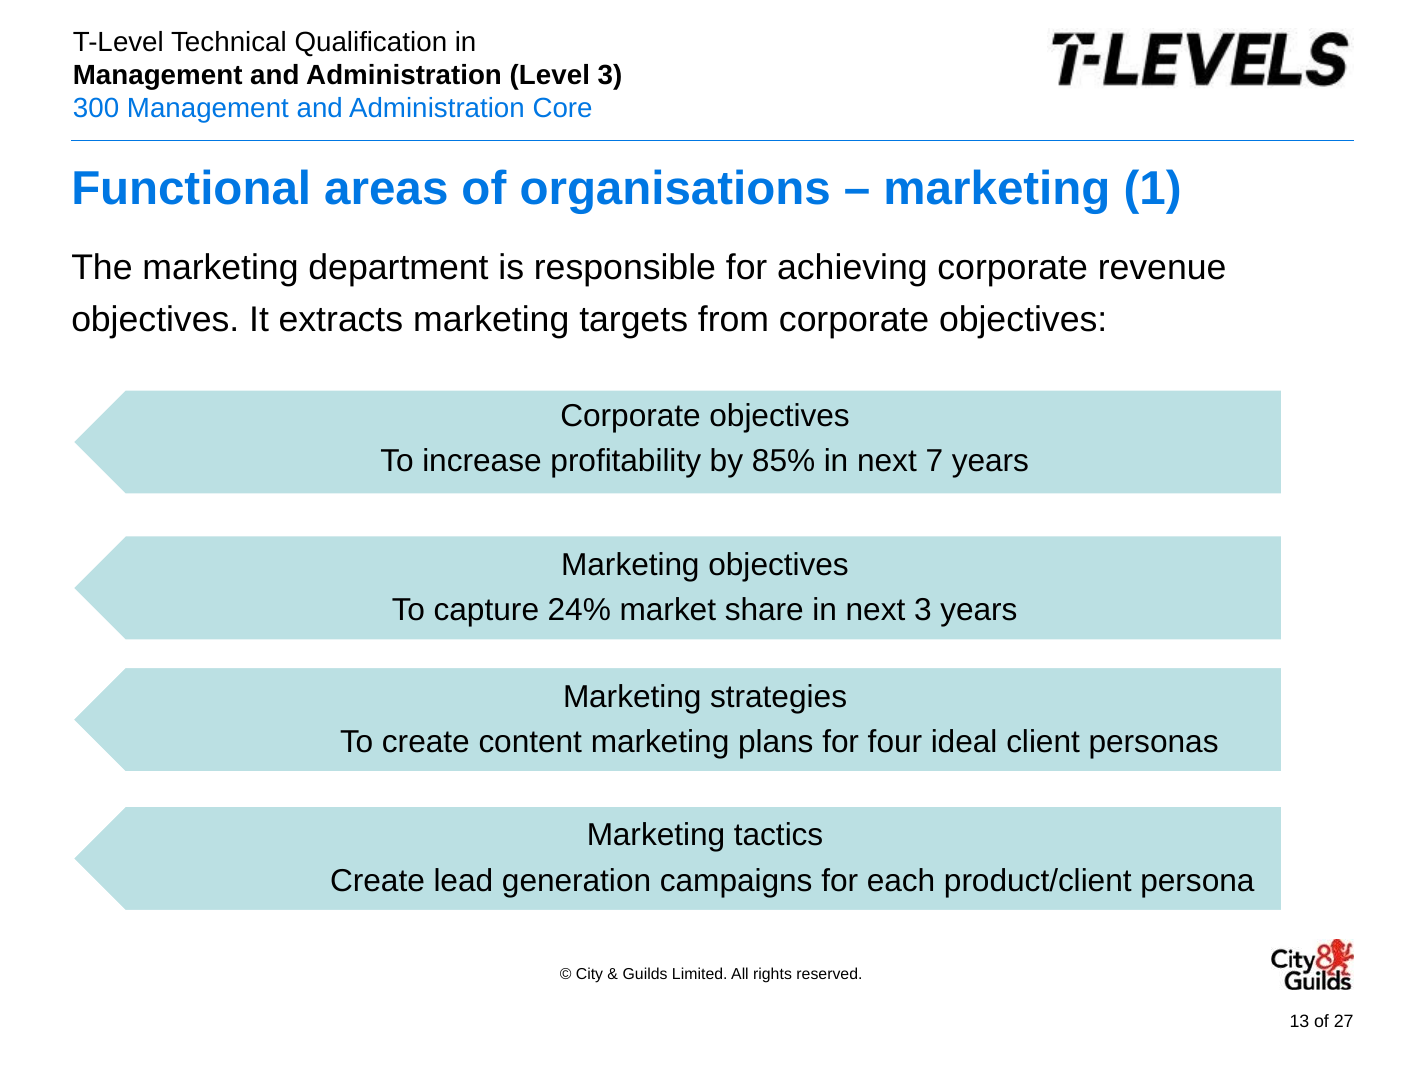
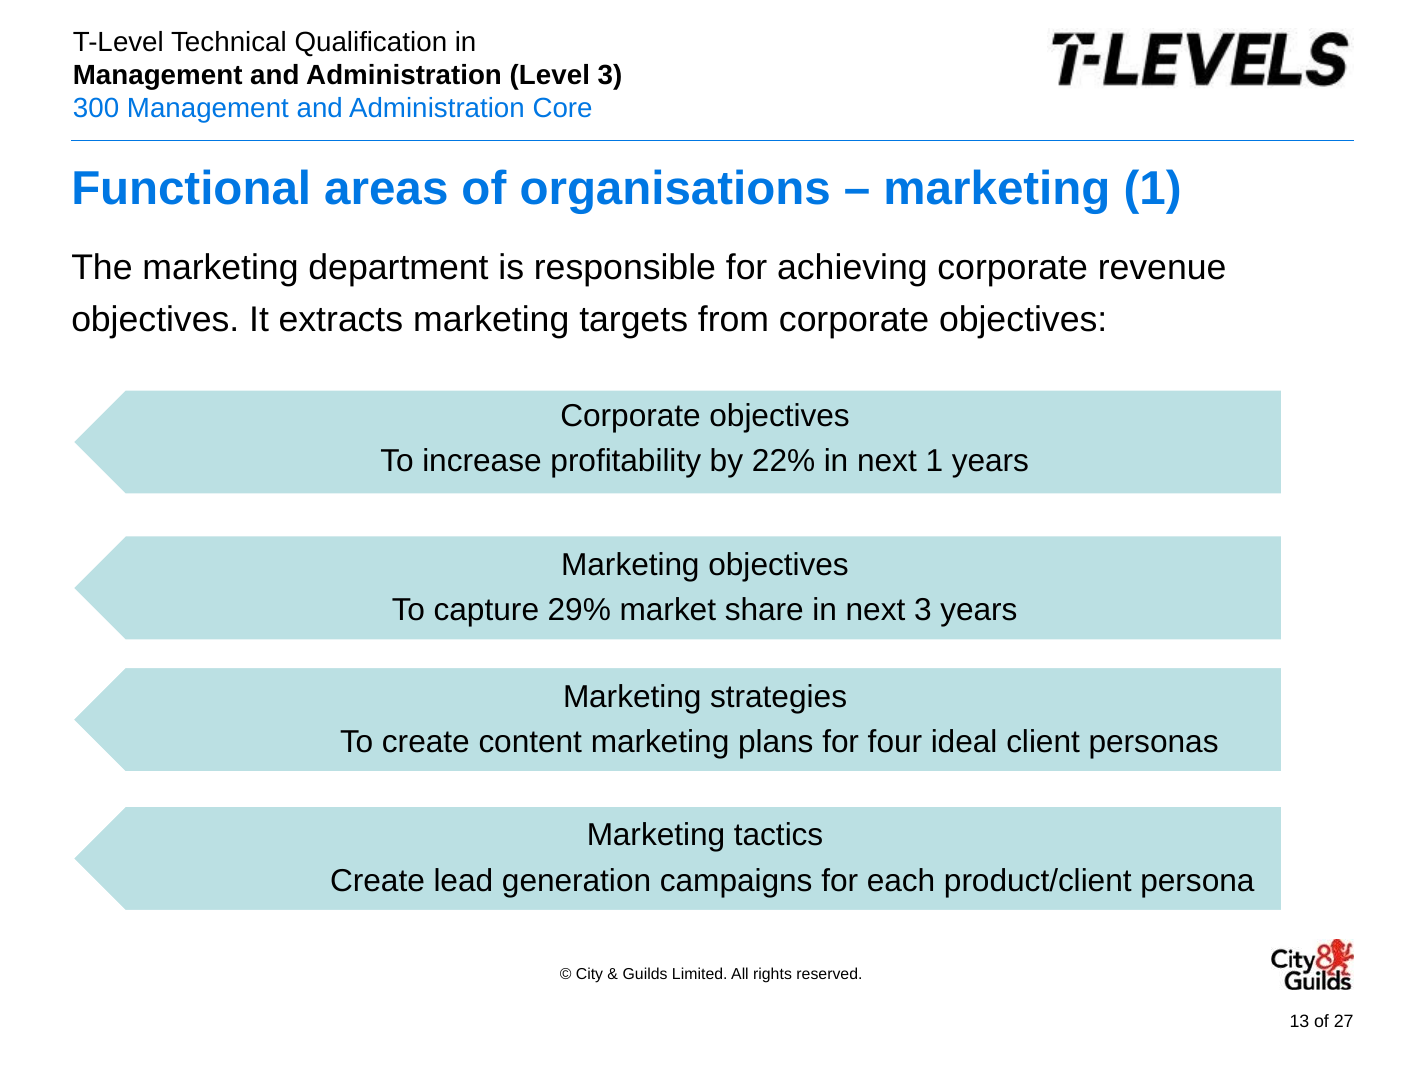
85%: 85% -> 22% (784, 461)
next 7: 7 -> 1 (934, 461)
24%: 24% -> 29% (579, 610)
